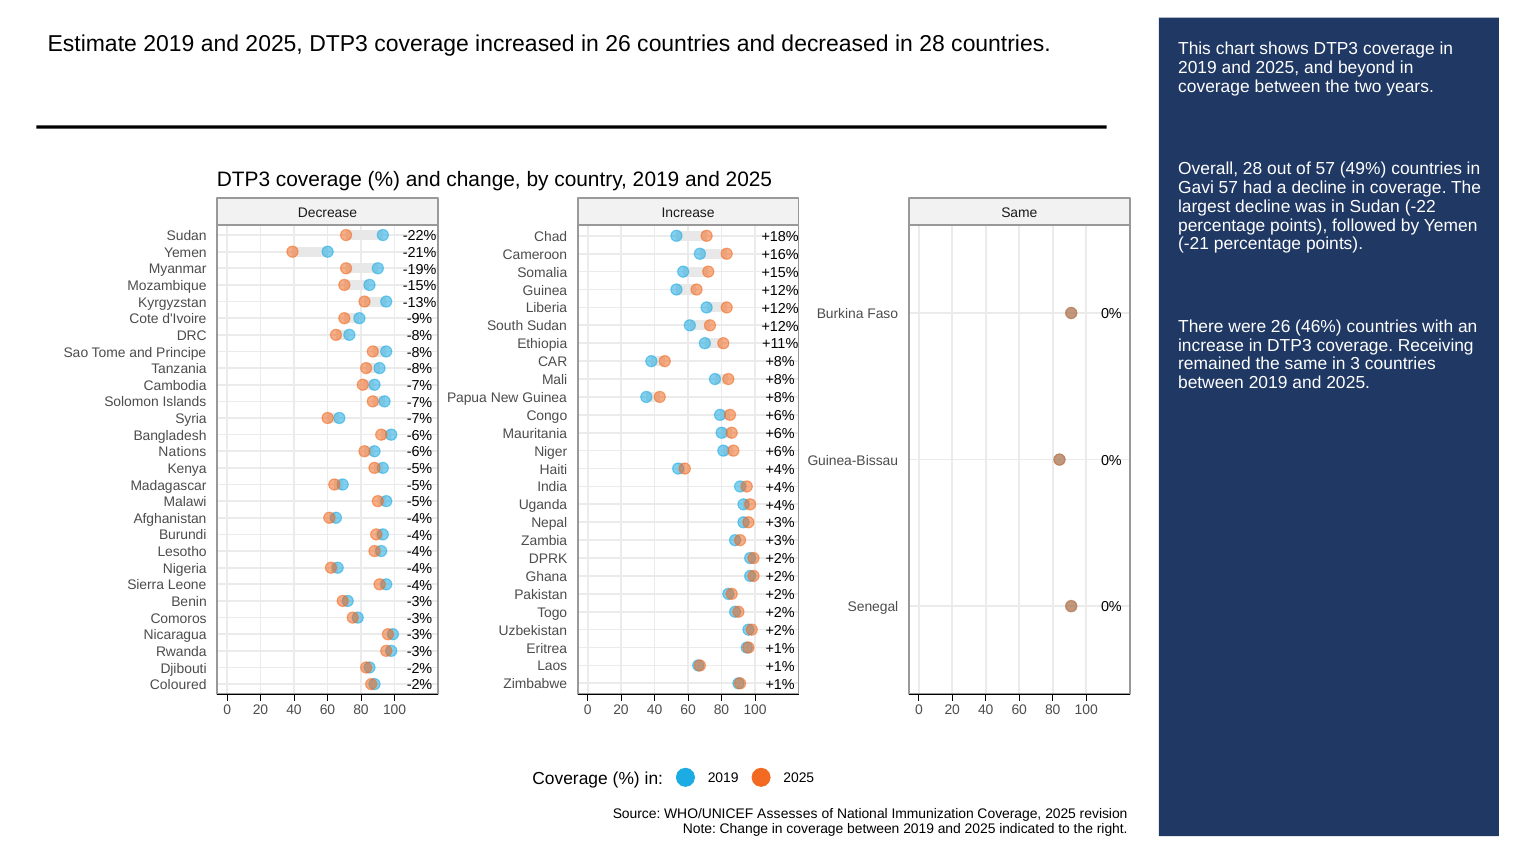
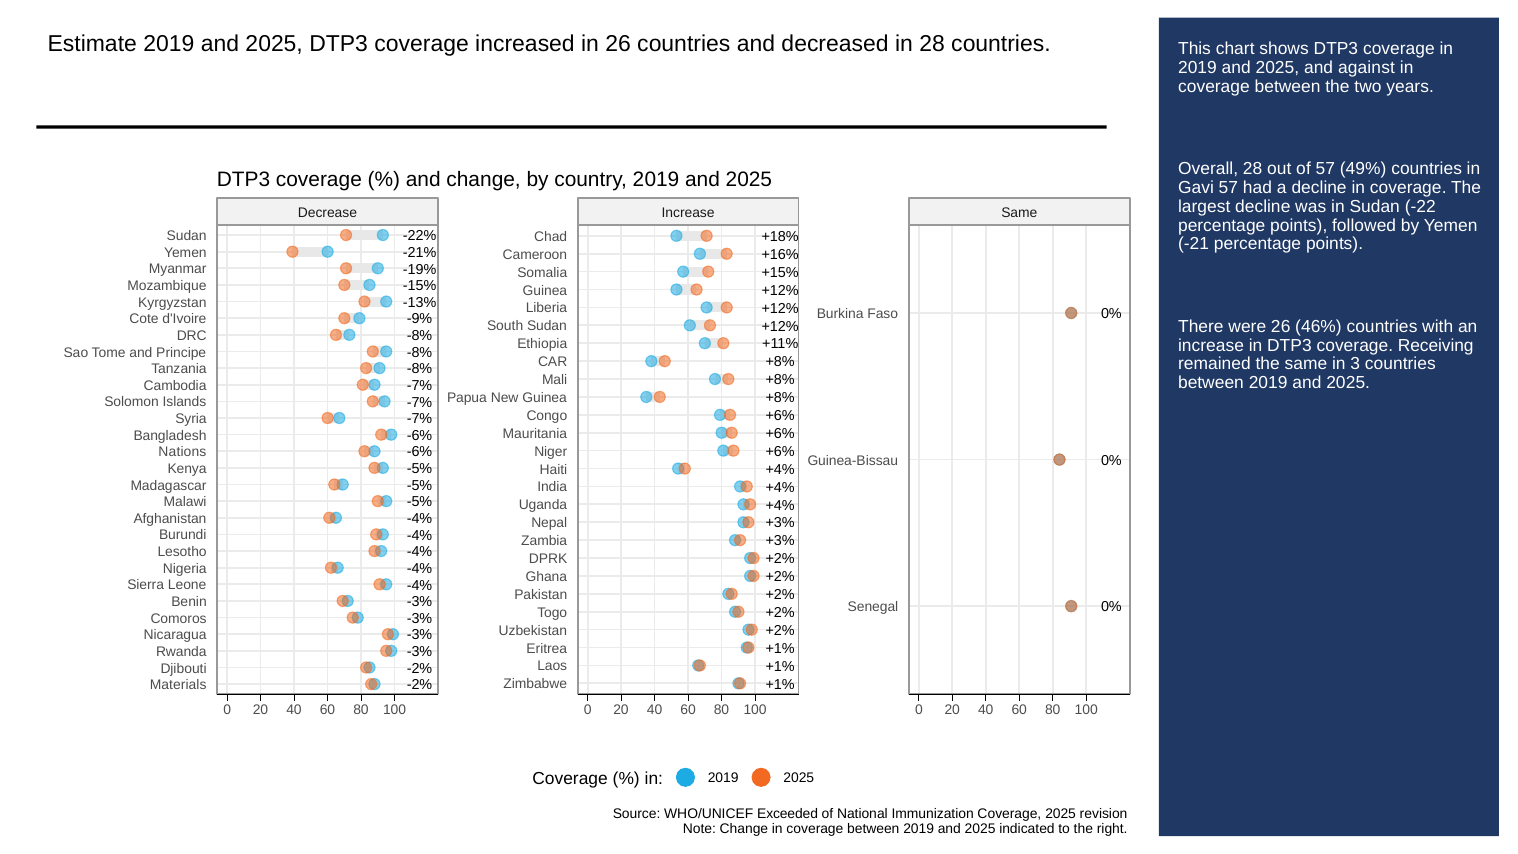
beyond: beyond -> against (1366, 68)
Coloured: Coloured -> Materials (178, 685)
Assesses: Assesses -> Exceeded (788, 814)
